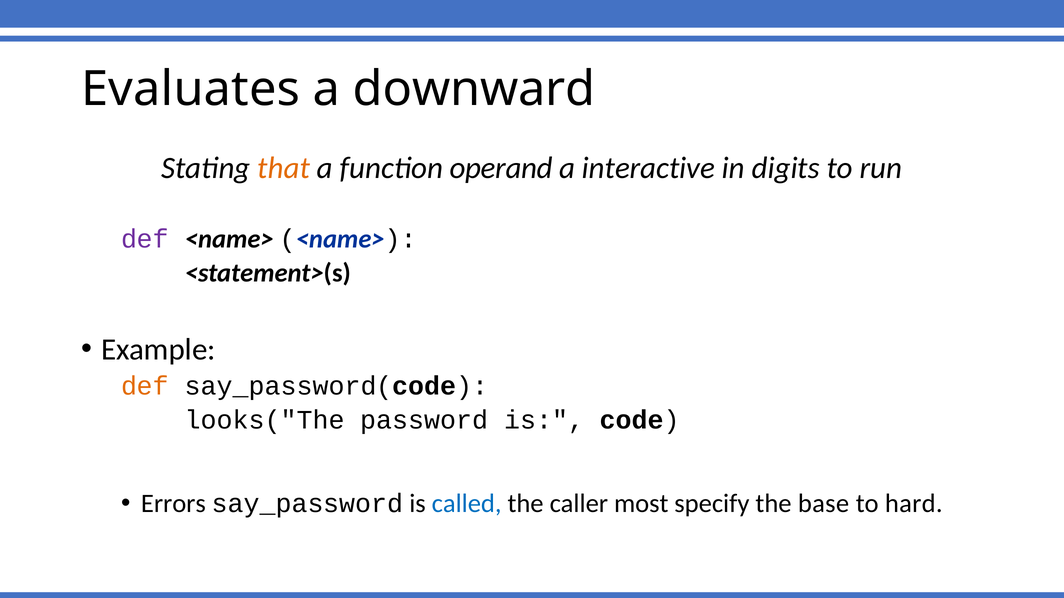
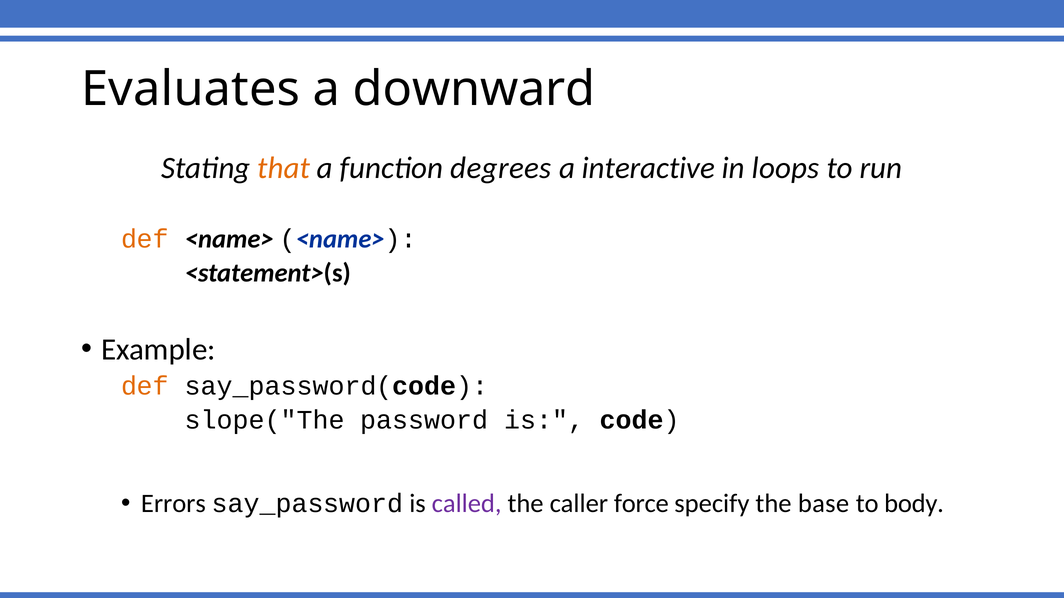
operand: operand -> degrees (501, 168)
digits: digits -> loops (786, 168)
def colour: purple -> orange (145, 239)
looks("The: looks("The -> slope("The (265, 421)
called colour: blue -> purple (467, 504)
most: most -> force (641, 504)
hard: hard -> body (914, 504)
